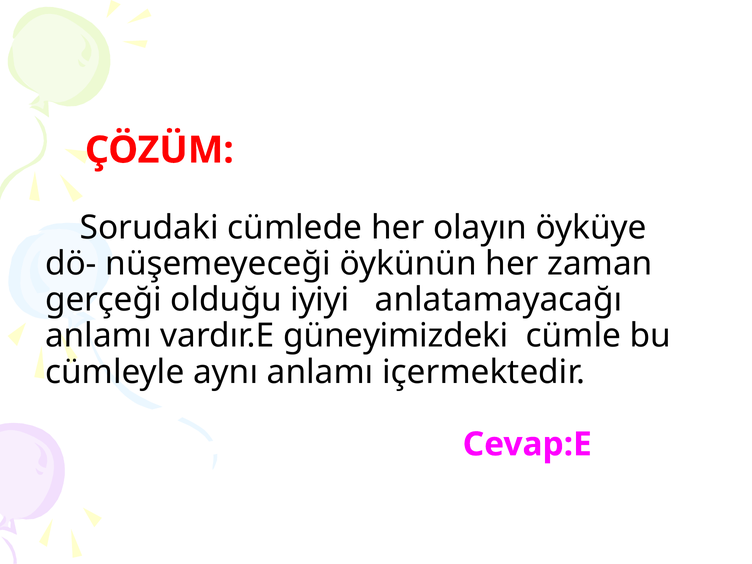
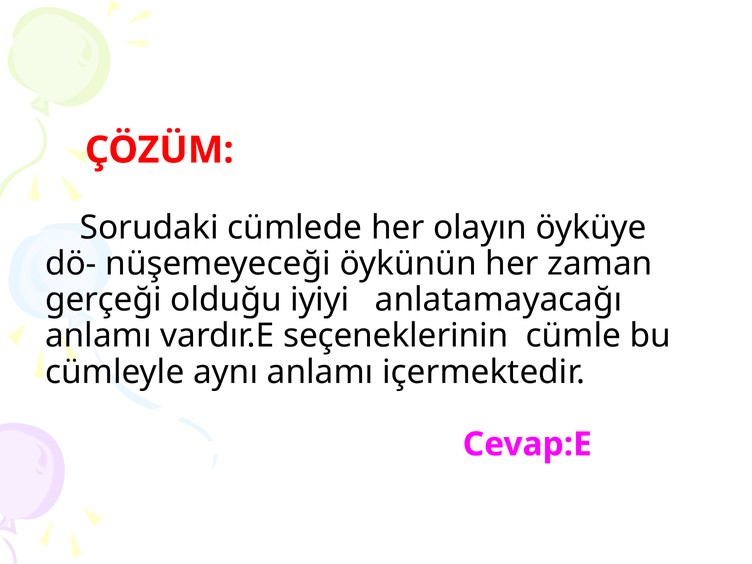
güneyimizdeki: güneyimizdeki -> seçeneklerinin (396, 336)
